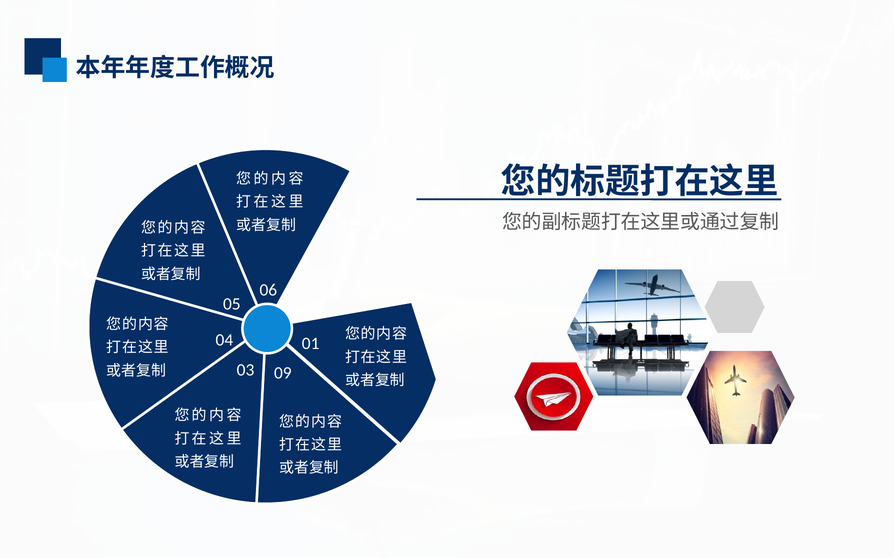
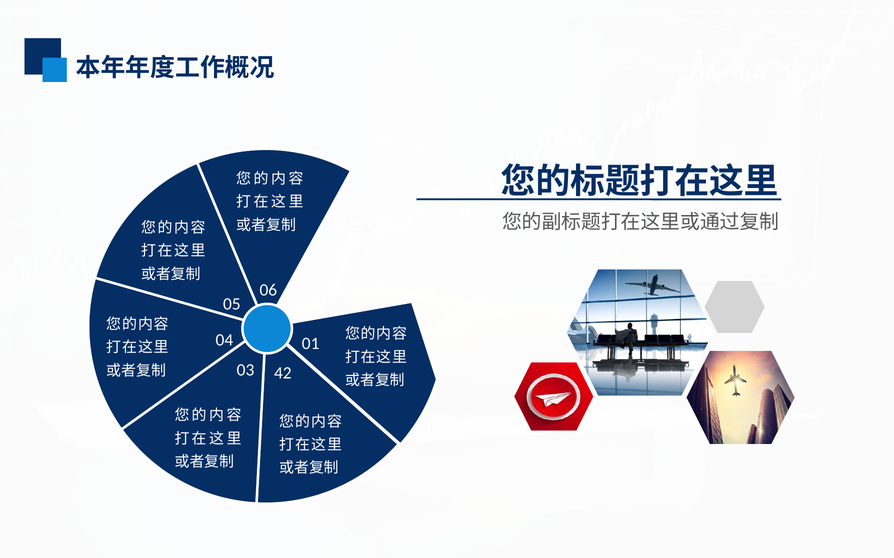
09: 09 -> 42 (283, 374)
